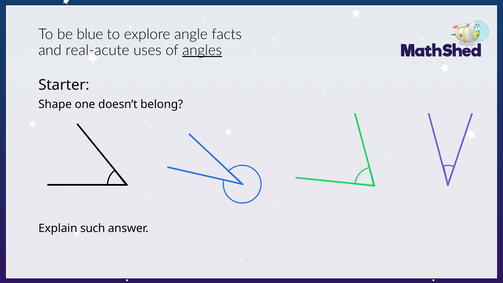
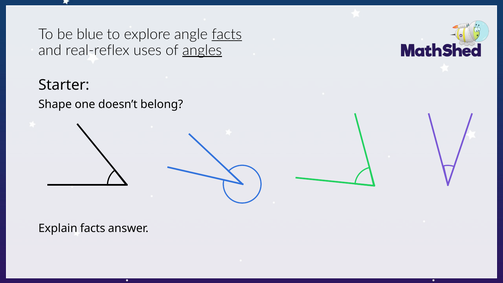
facts underline: none -> present (227, 34)
real-acute: real-acute -> real-reflex (97, 50)
Explain such: such -> facts (93, 228)
